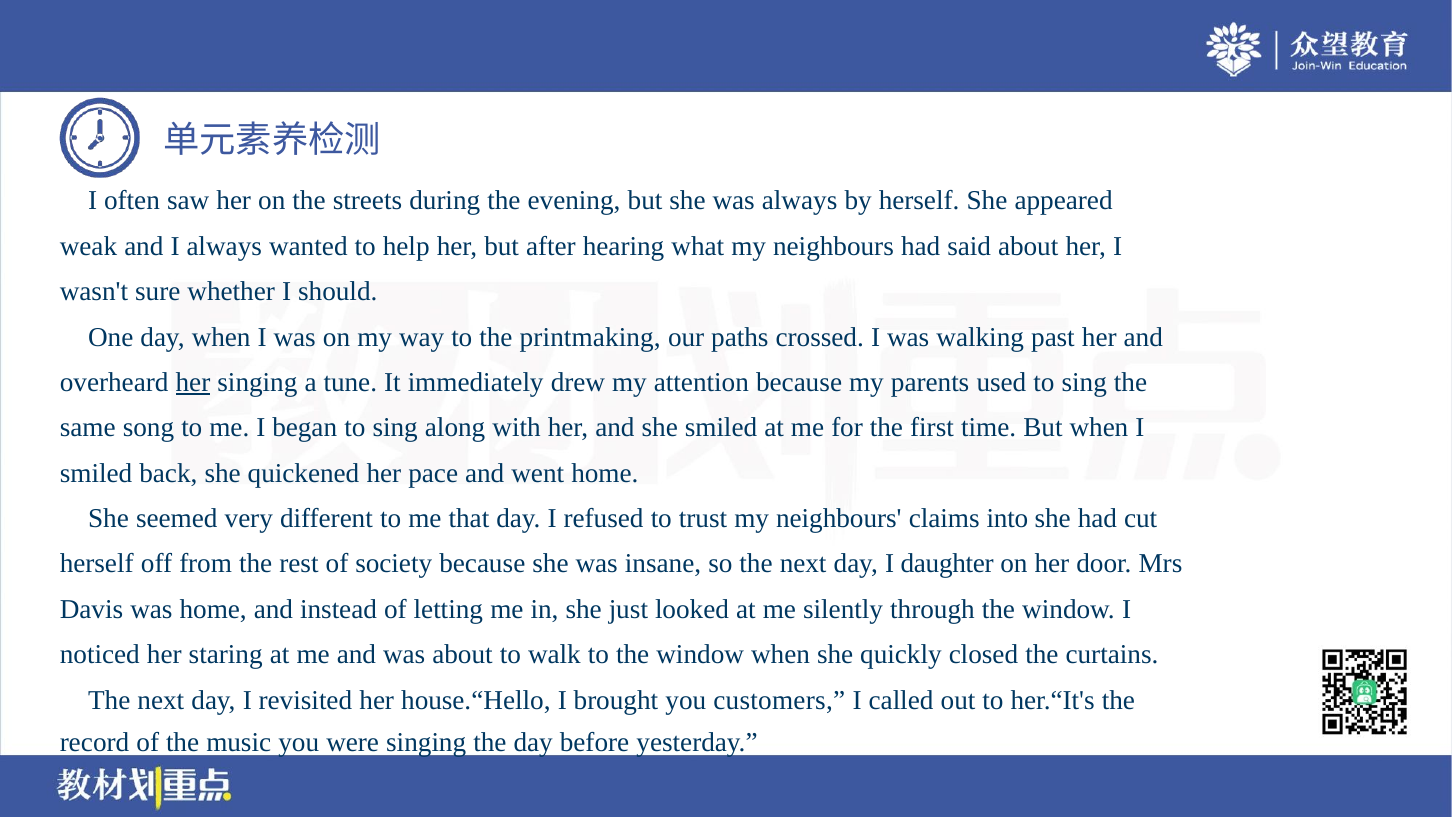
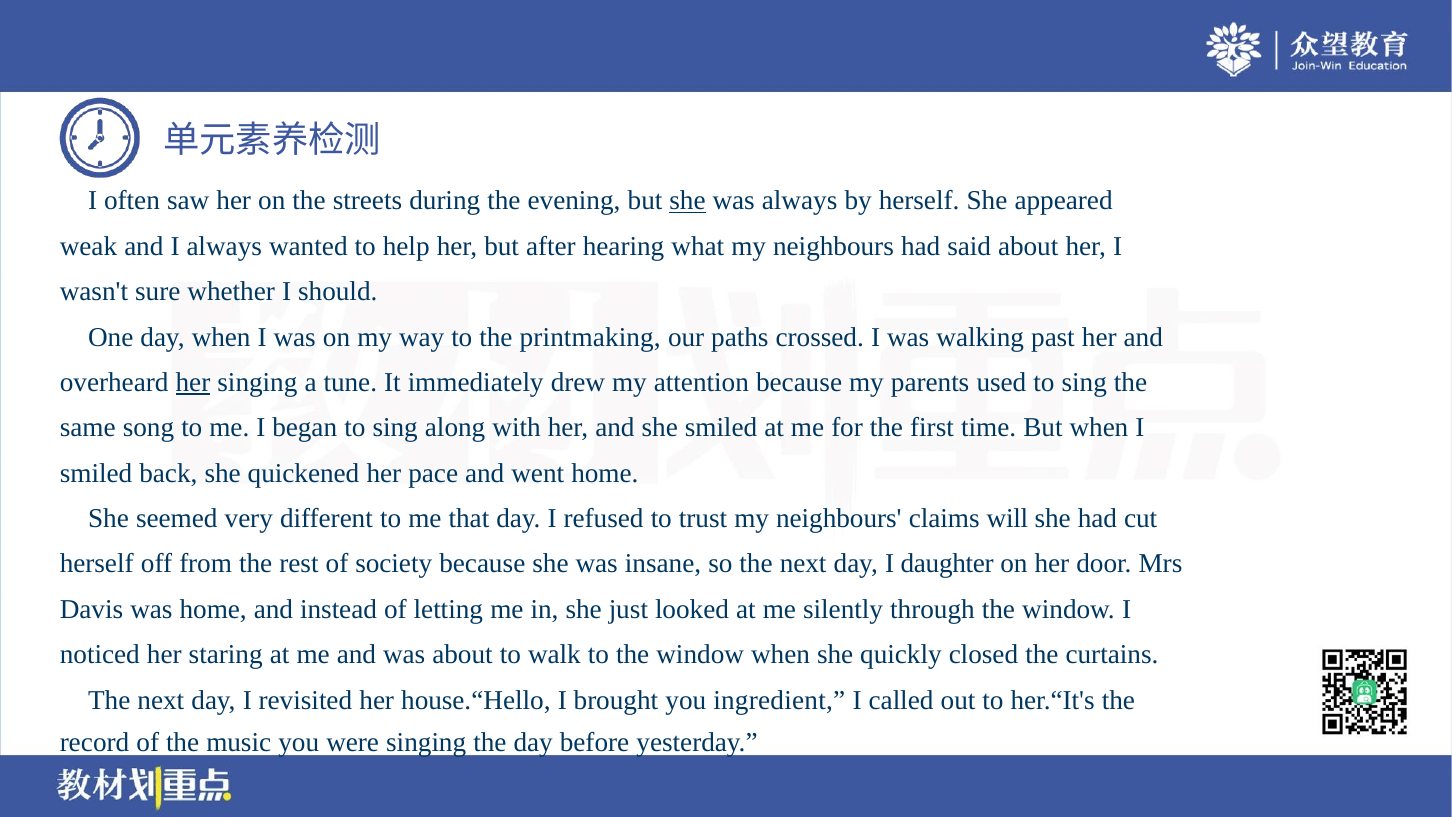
she underline: none -> present (688, 201)
into: into -> will (1007, 518)
customers: customers -> ingredient (779, 700)
